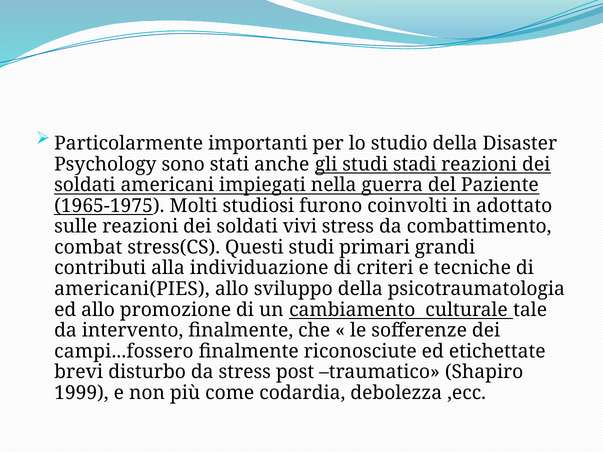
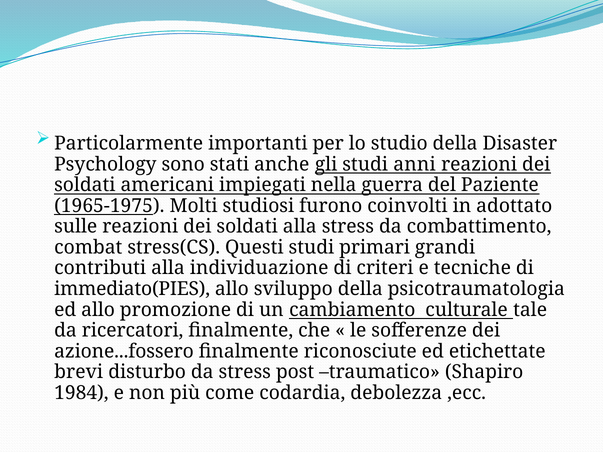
stadi: stadi -> anni (414, 164)
soldati vivi: vivi -> alla (300, 227)
americani(PIES: americani(PIES -> immediato(PIES (132, 289)
intervento: intervento -> ricercatori (133, 331)
campi...fossero: campi...fossero -> azione...fossero (124, 351)
1999: 1999 -> 1984 (81, 393)
